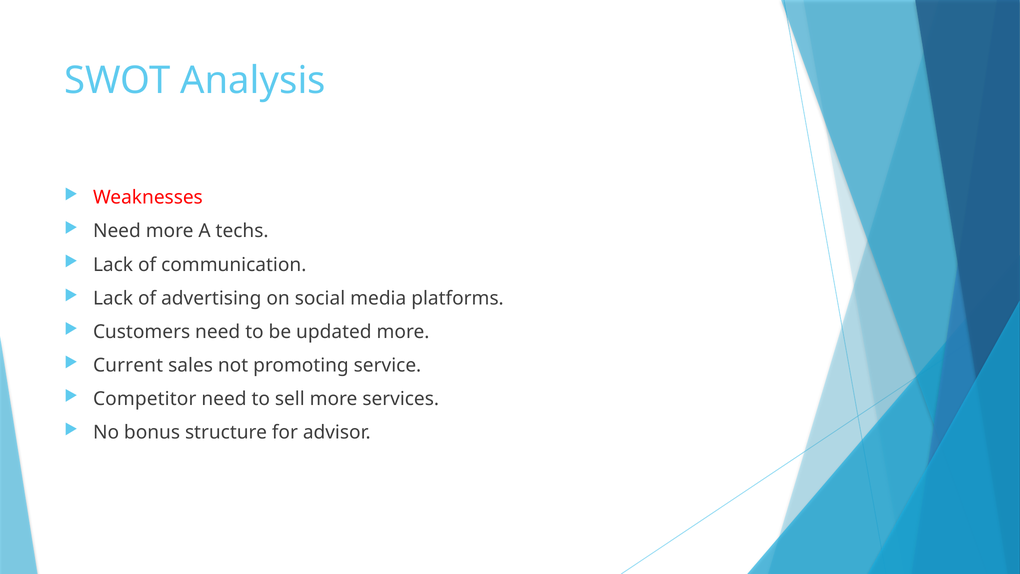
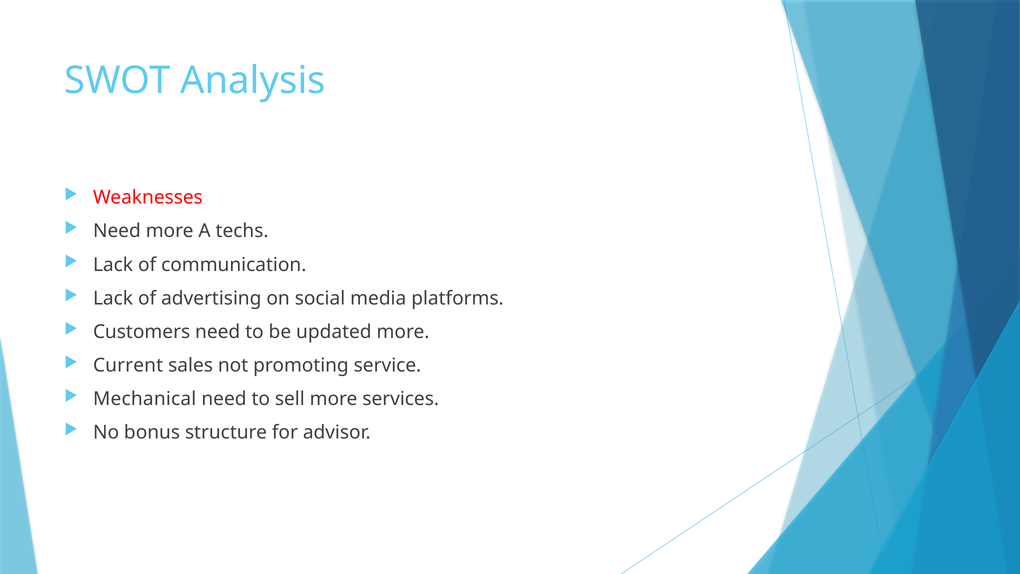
Competitor: Competitor -> Mechanical (145, 399)
